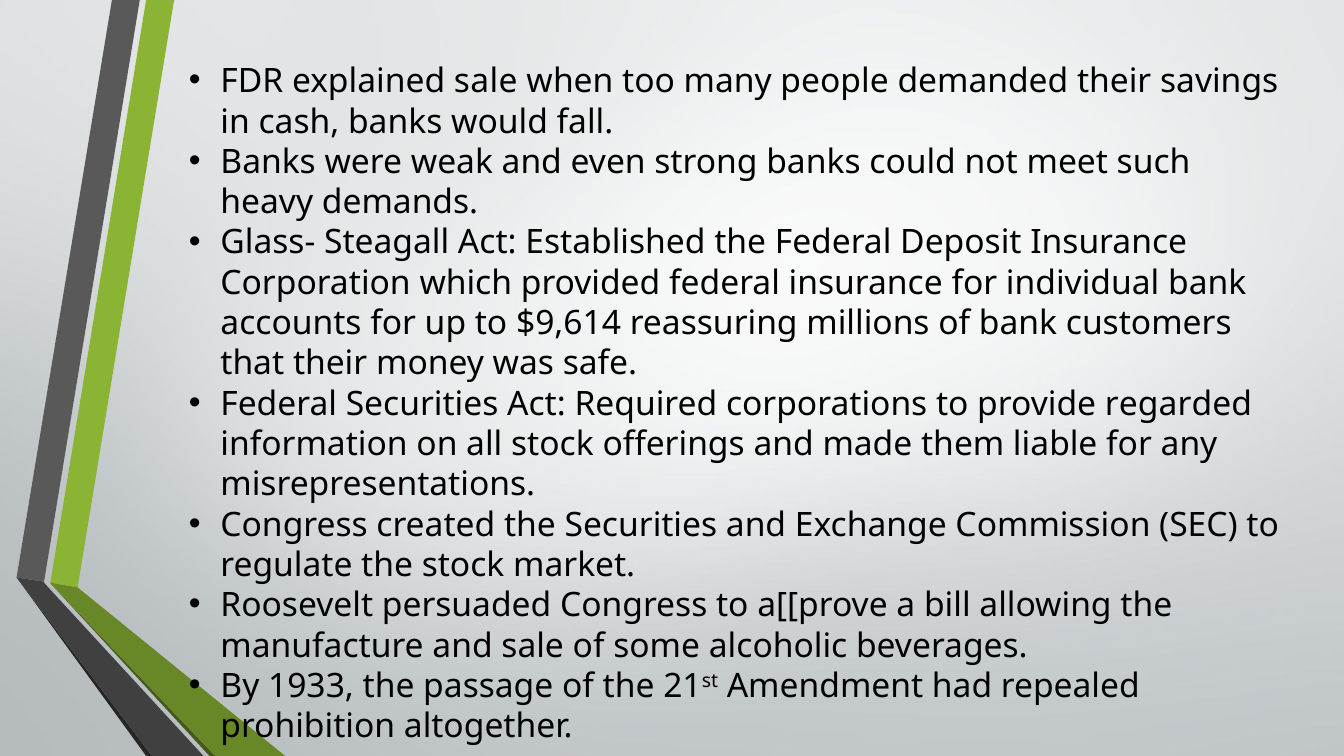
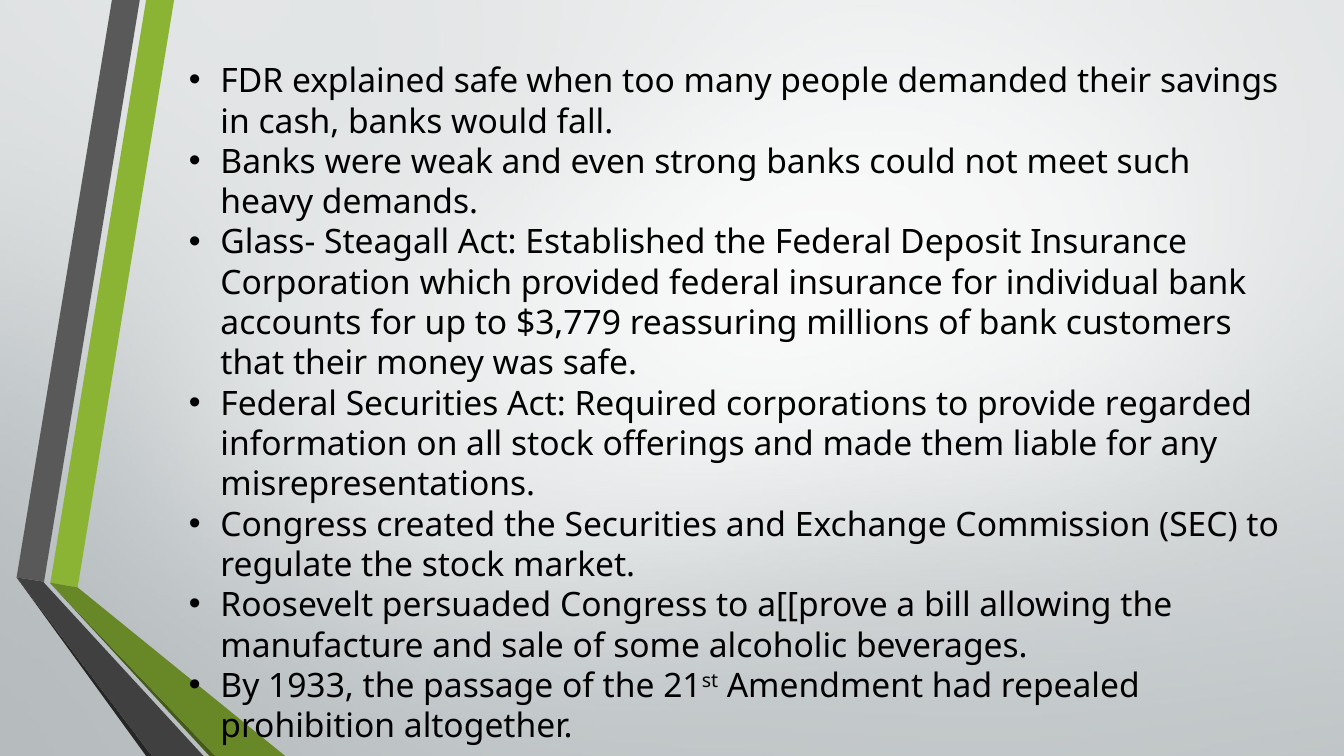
explained sale: sale -> safe (486, 82)
$9,614: $9,614 -> $3,779 (569, 324)
